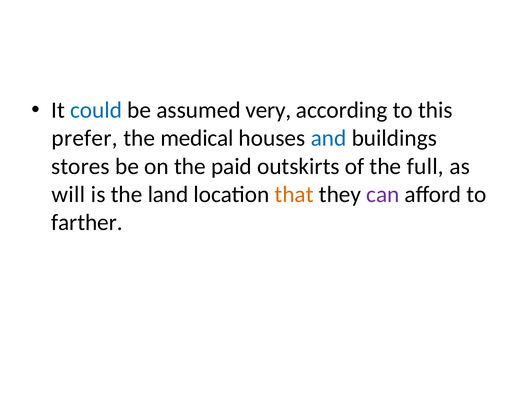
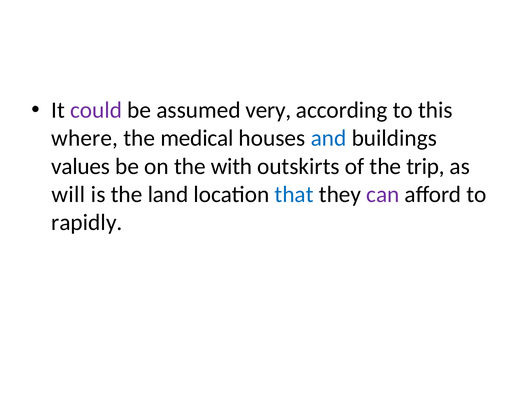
could colour: blue -> purple (96, 110)
prefer: prefer -> where (85, 138)
stores: stores -> values (81, 166)
paid: paid -> with (232, 166)
full: full -> trip (426, 166)
that colour: orange -> blue (294, 194)
farther: farther -> rapidly (87, 222)
